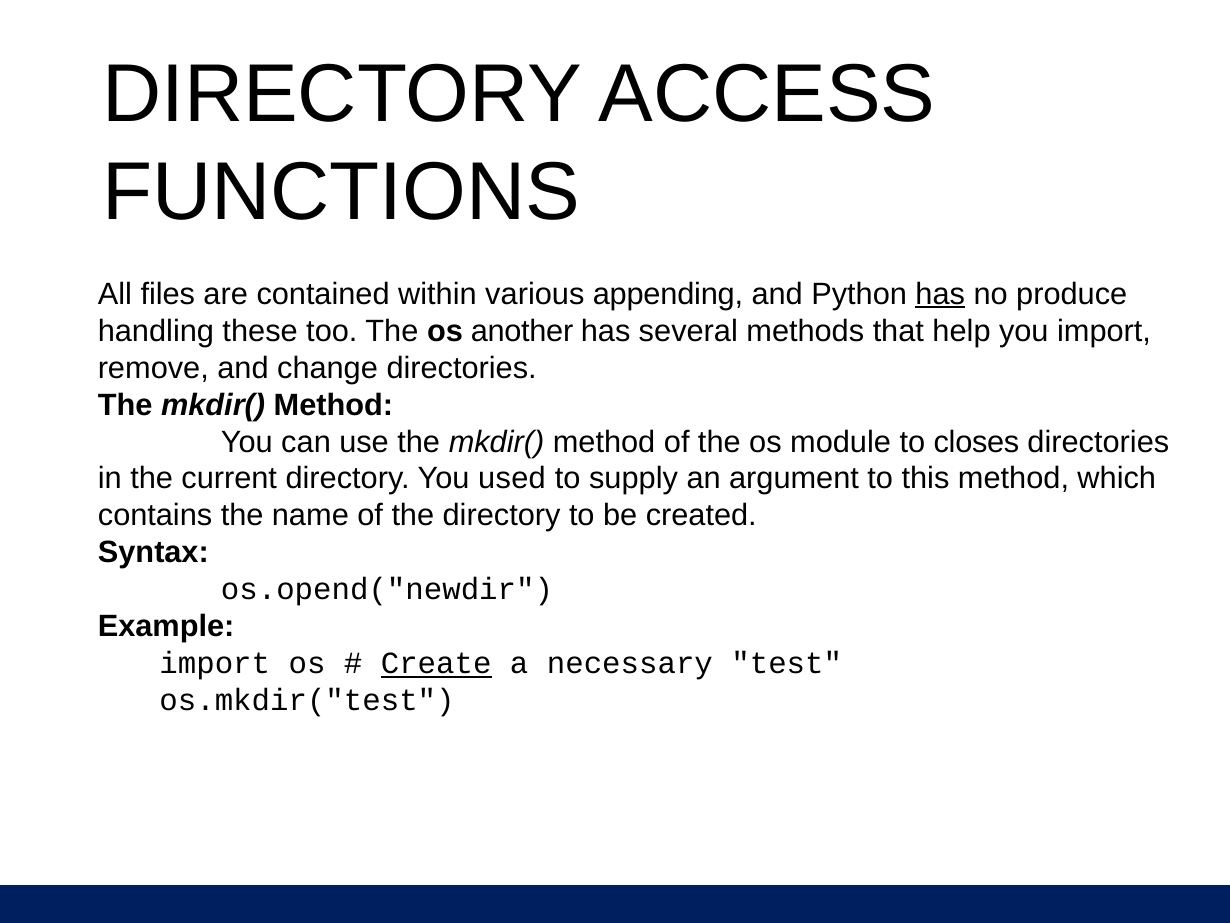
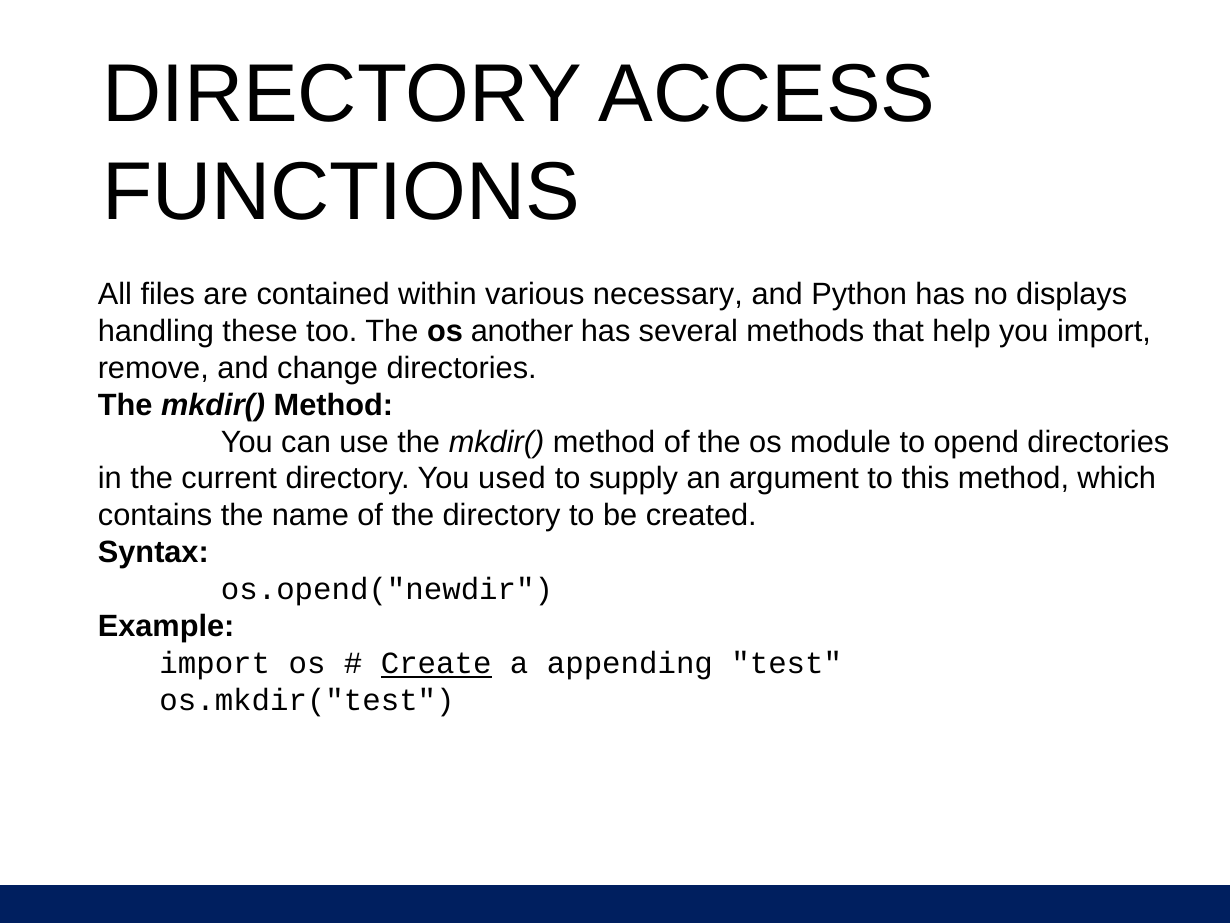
appending: appending -> necessary (668, 294)
has underline: present -> none (940, 294)
produce: produce -> displays (1072, 294)
closes: closes -> opend (976, 442)
necessary: necessary -> appending (630, 663)
